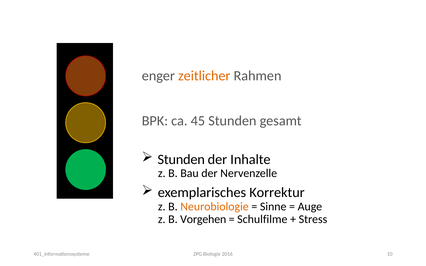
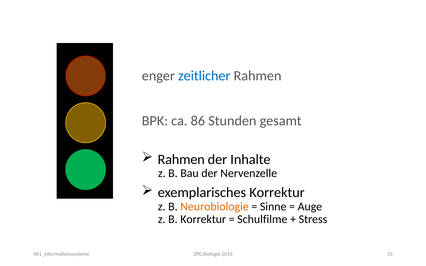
zeitlicher colour: orange -> blue (204, 76)
45: 45 -> 86 (198, 121)
Stunden: Stunden -> Rahmen (181, 160)
B Vorgehen: Vorgehen -> Korrektur (203, 220)
